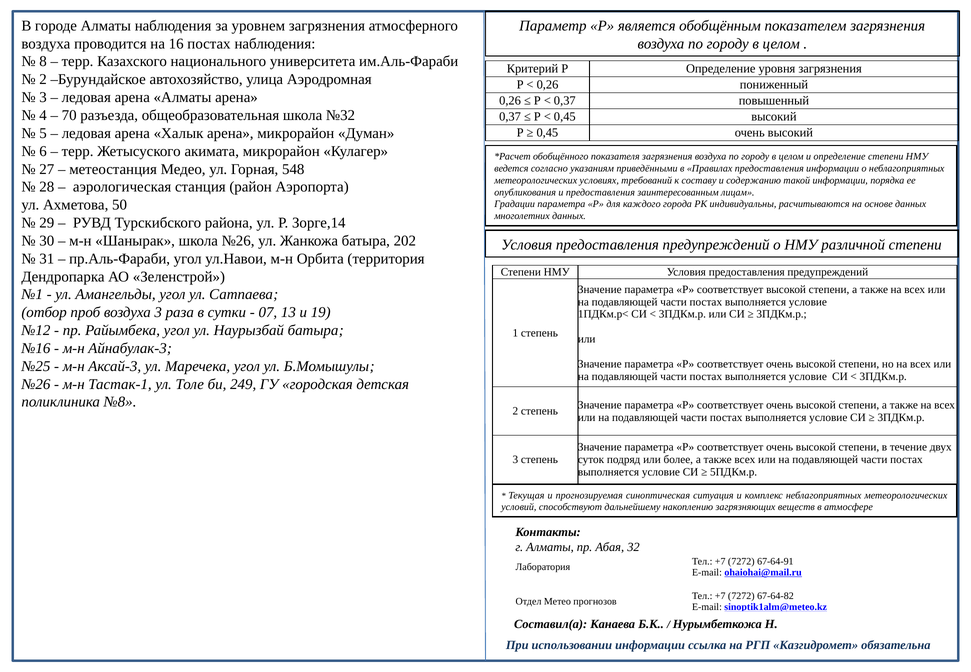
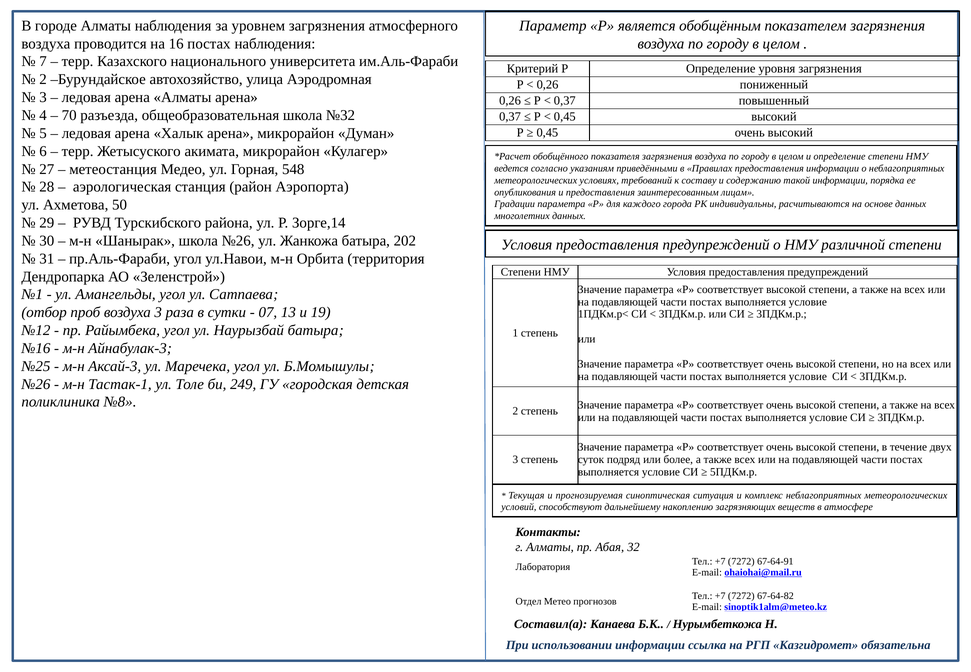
8: 8 -> 7 (43, 62)
